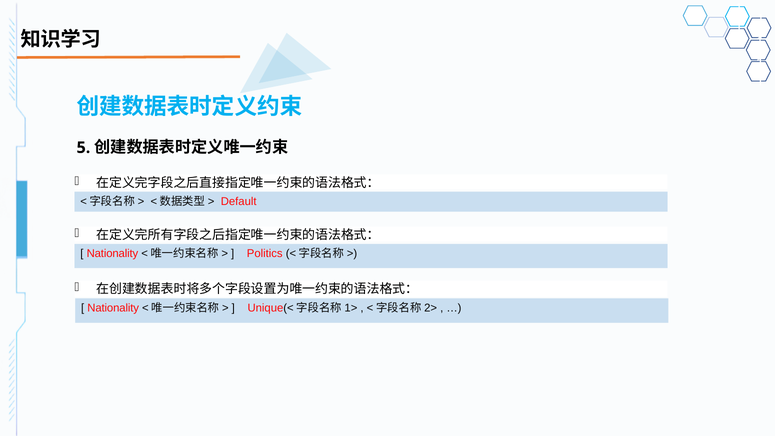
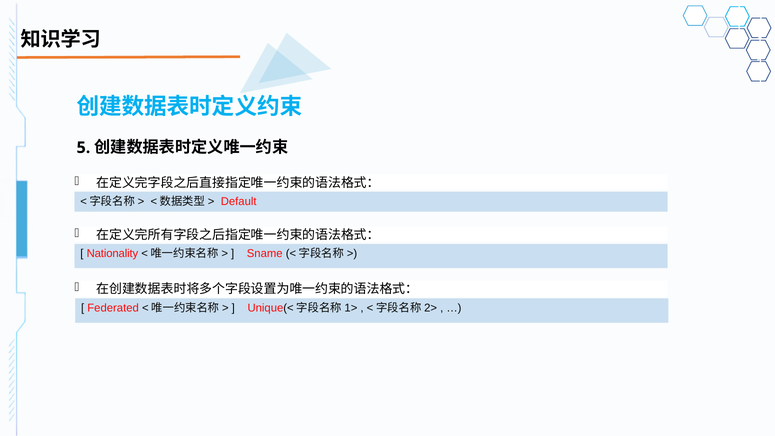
Politics: Politics -> Sname (265, 254)
Nationality: Nationality -> Federated (113, 308)
